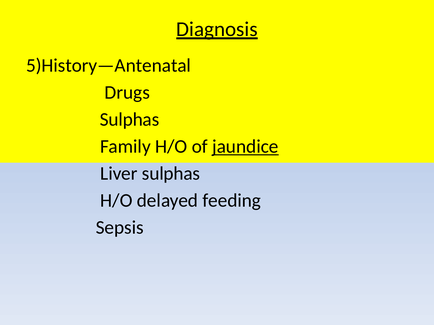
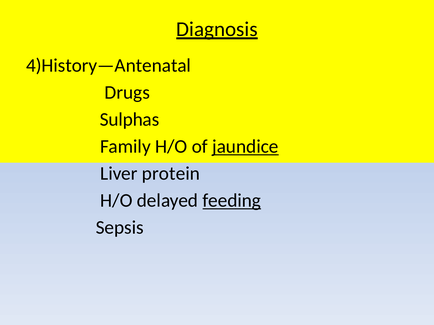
5)History—Antenatal: 5)History—Antenatal -> 4)History—Antenatal (109, 66)
Liver sulphas: sulphas -> protein (171, 174)
feeding underline: none -> present (232, 201)
